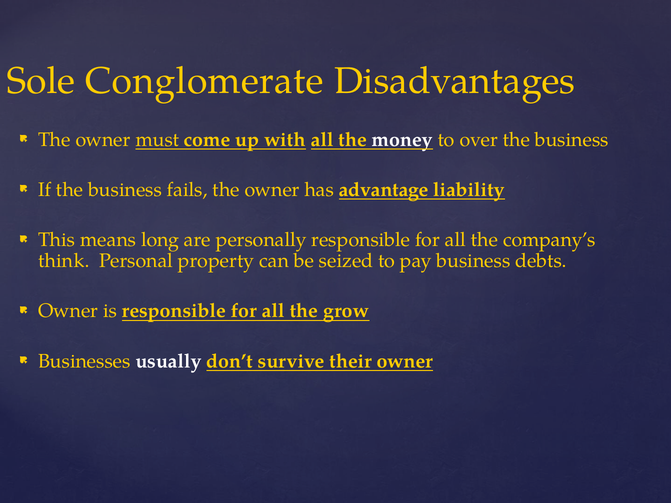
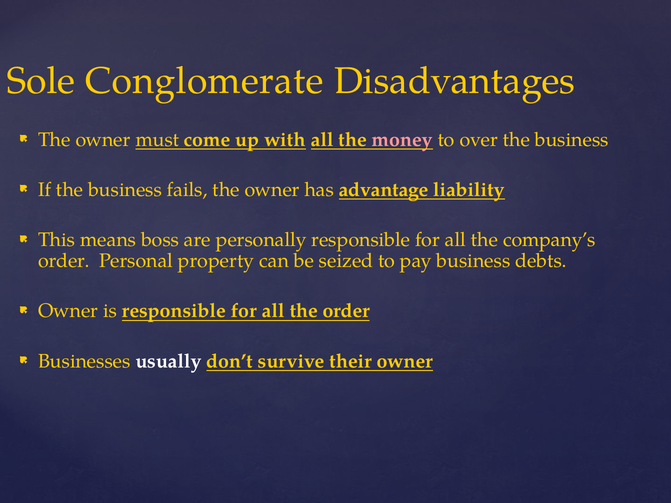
money colour: white -> pink (402, 140)
long: long -> boss (160, 240)
think: think -> order (64, 261)
the grow: grow -> order (346, 311)
